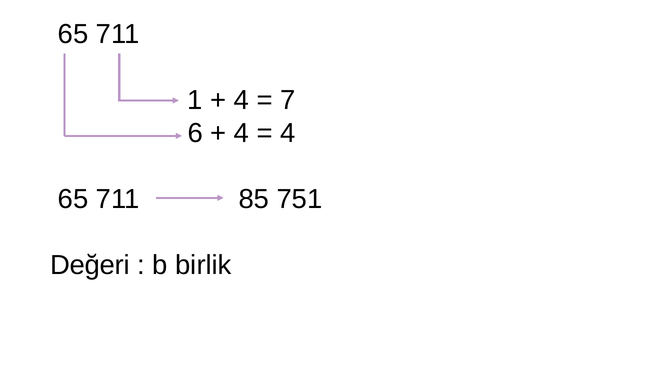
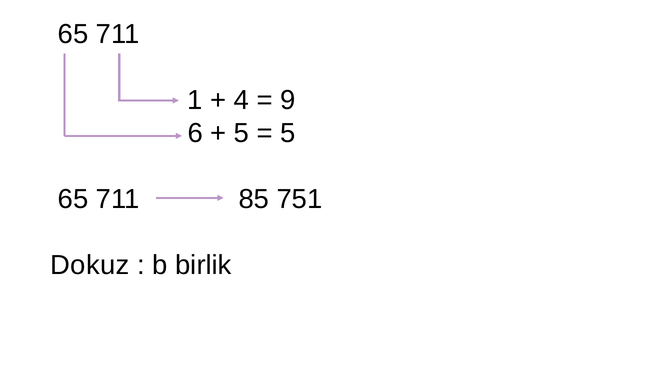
7: 7 -> 9 (288, 100)
4: 4 -> 5 (242, 133)
4: 4 -> 5 (288, 133)
Değeri: Değeri -> Dokuz (90, 265)
